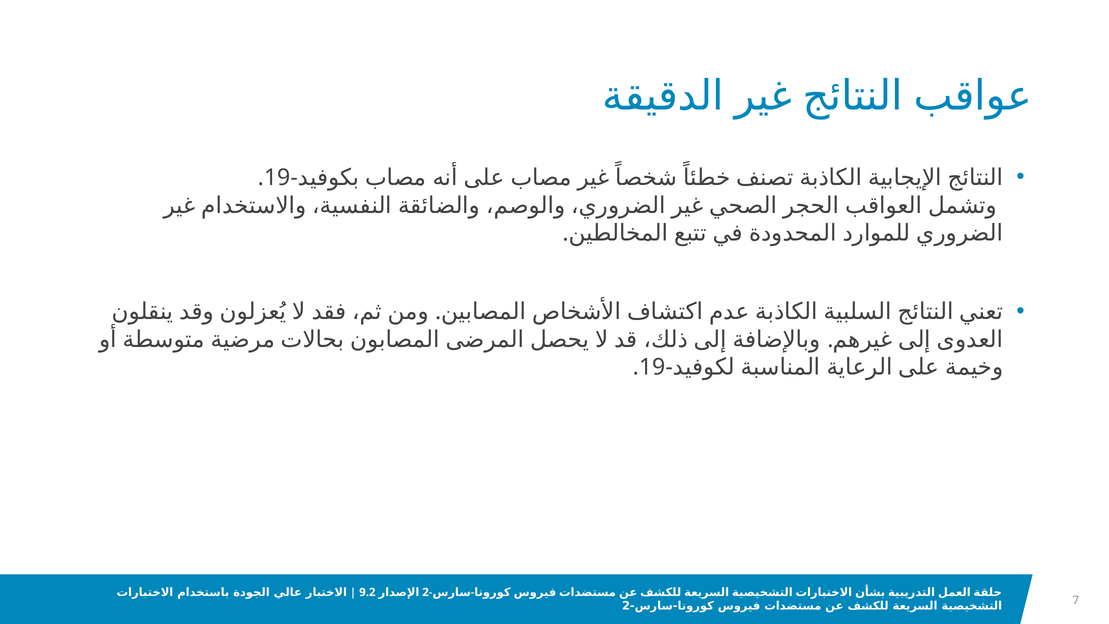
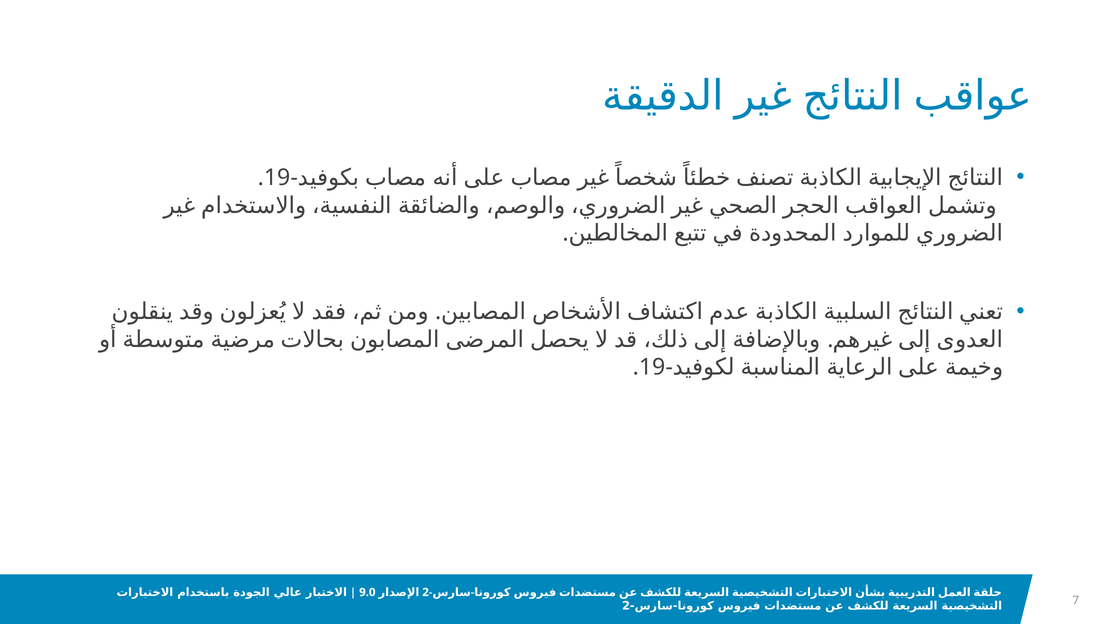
9.2: 9.2 -> 9.0 (367, 592)
